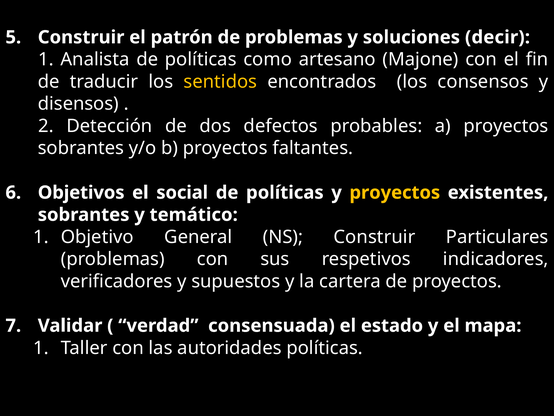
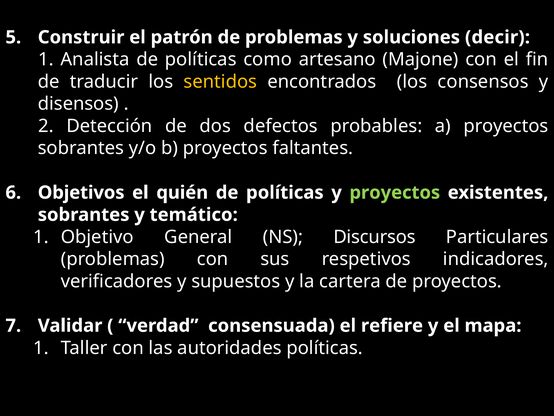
social: social -> quién (182, 192)
proyectos colour: yellow -> light green (395, 192)
NS Construir: Construir -> Discursos (375, 237)
estado: estado -> refiere (392, 325)
